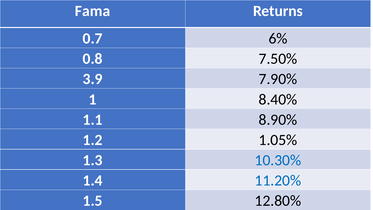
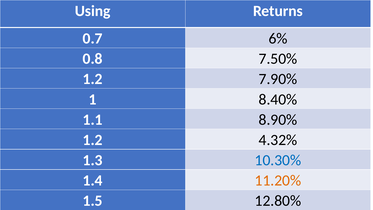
Fama: Fama -> Using (93, 11)
3.9: 3.9 -> 1.2 (93, 79)
1.05%: 1.05% -> 4.32% (278, 140)
11.20% colour: blue -> orange (278, 180)
